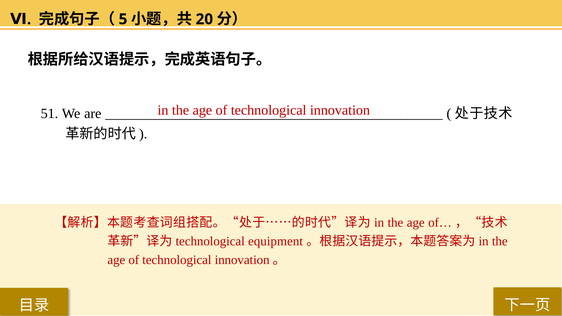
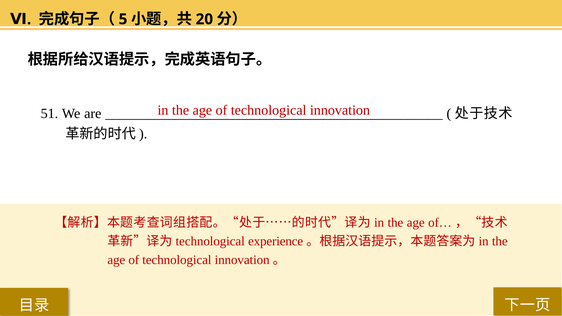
equipment: equipment -> experience (276, 241)
